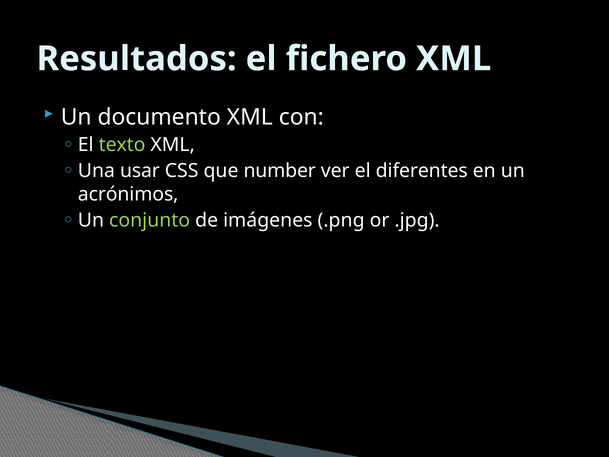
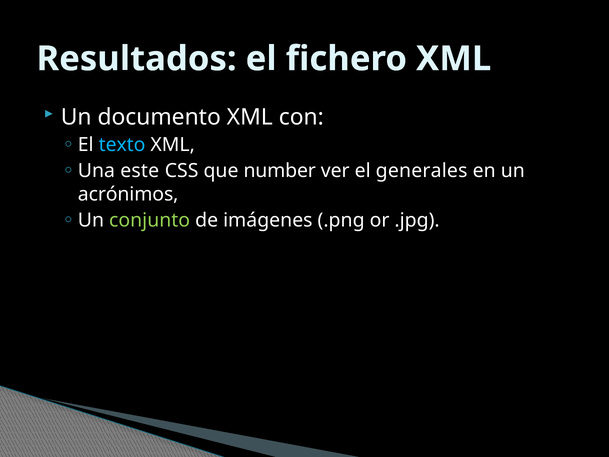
texto colour: light green -> light blue (122, 145)
usar: usar -> este (140, 171)
diferentes: diferentes -> generales (422, 171)
